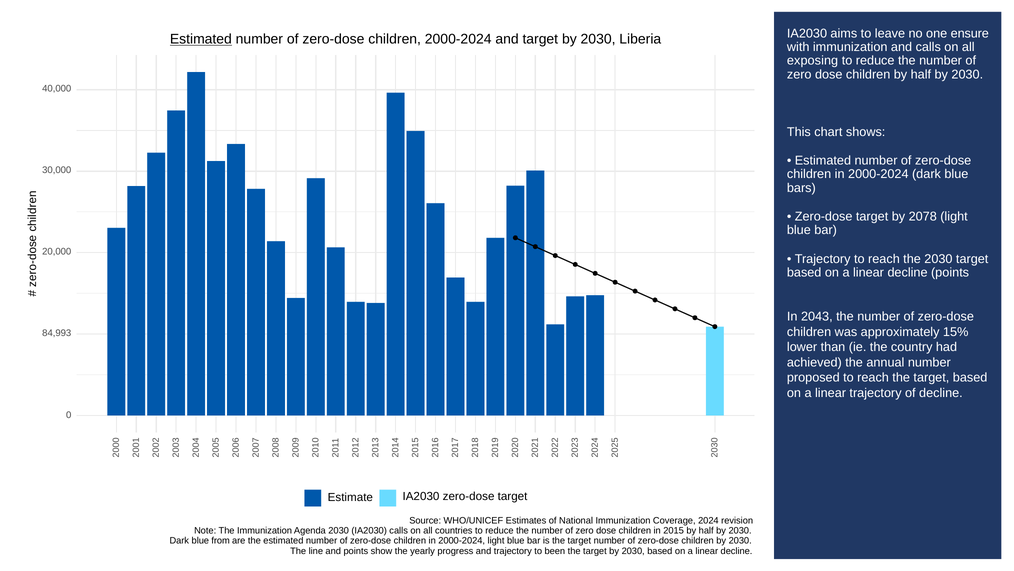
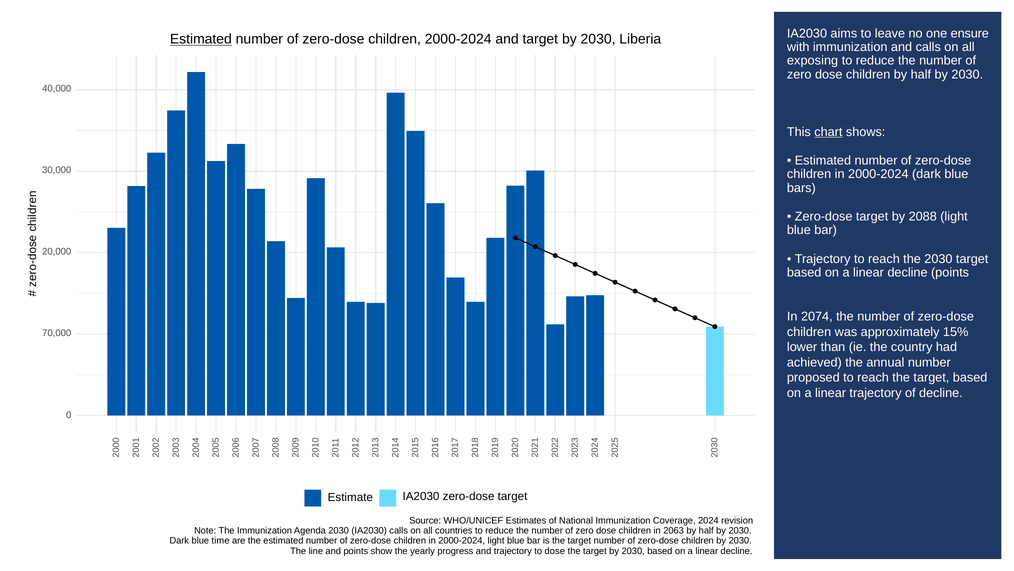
chart underline: none -> present (828, 132)
2078: 2078 -> 2088 (923, 216)
2043: 2043 -> 2074 (817, 316)
84,993: 84,993 -> 70,000 (57, 333)
2015: 2015 -> 2063 (674, 530)
from: from -> time (221, 540)
to been: been -> dose (555, 550)
